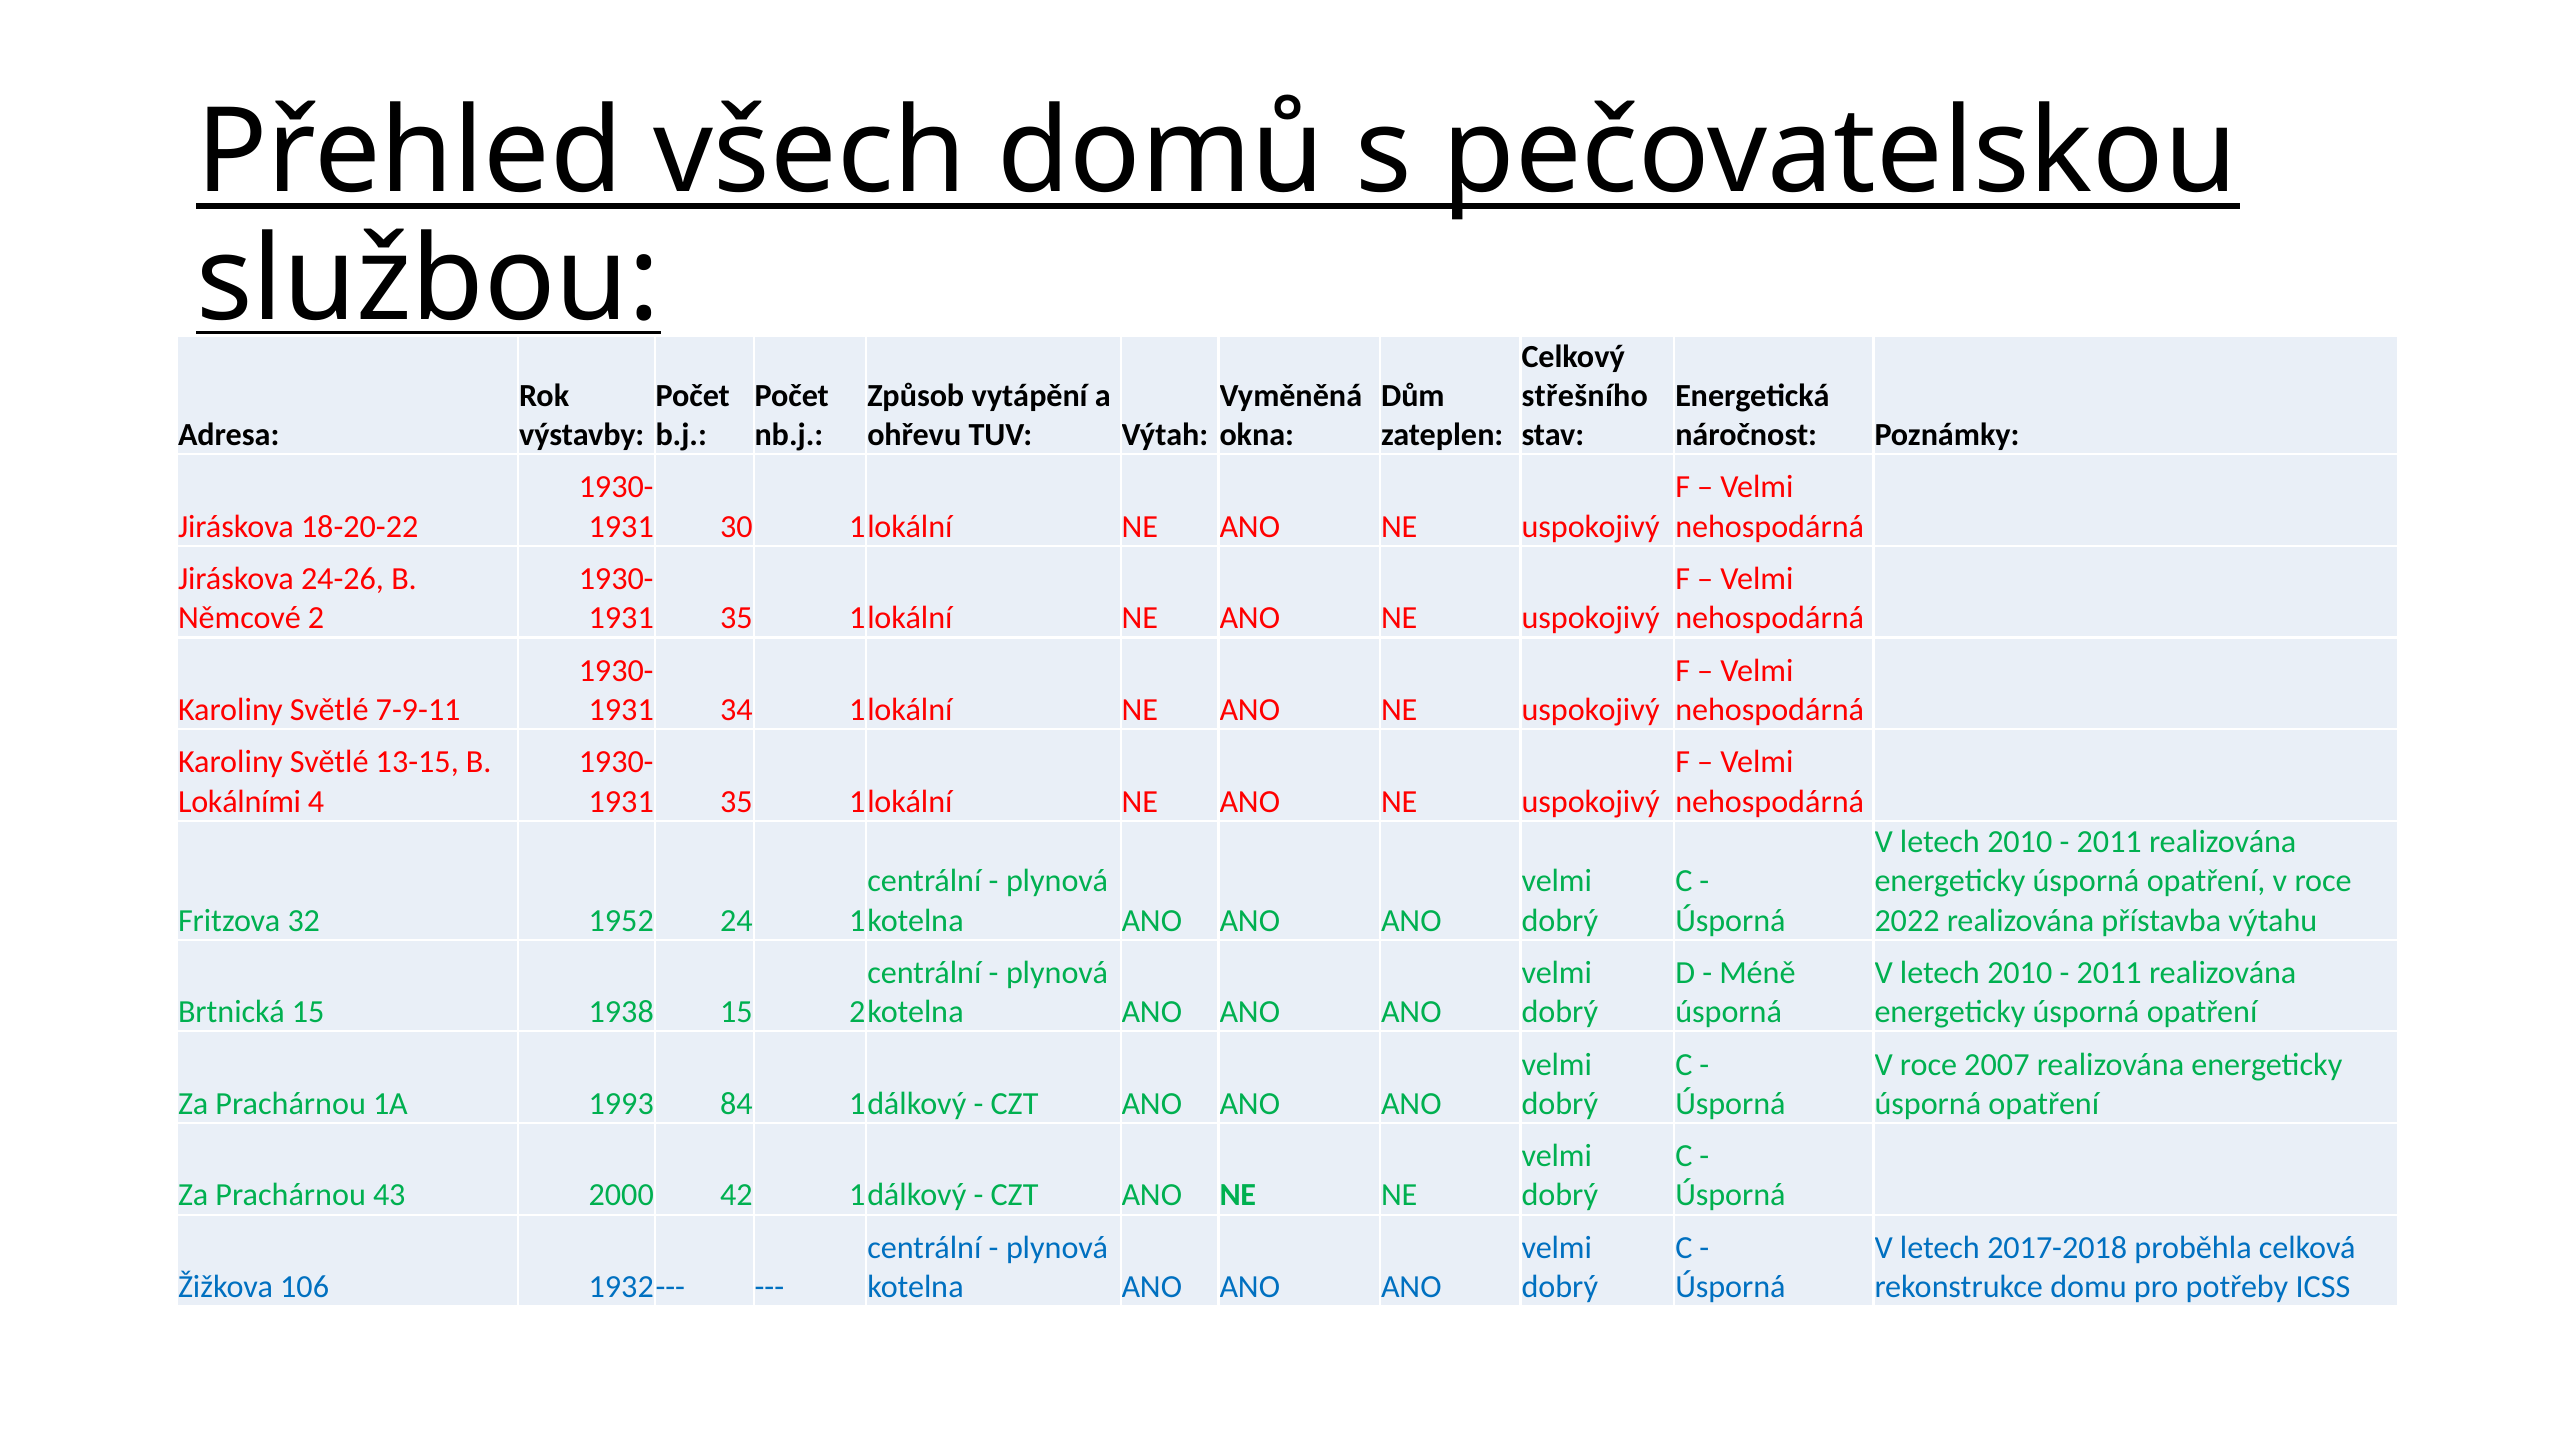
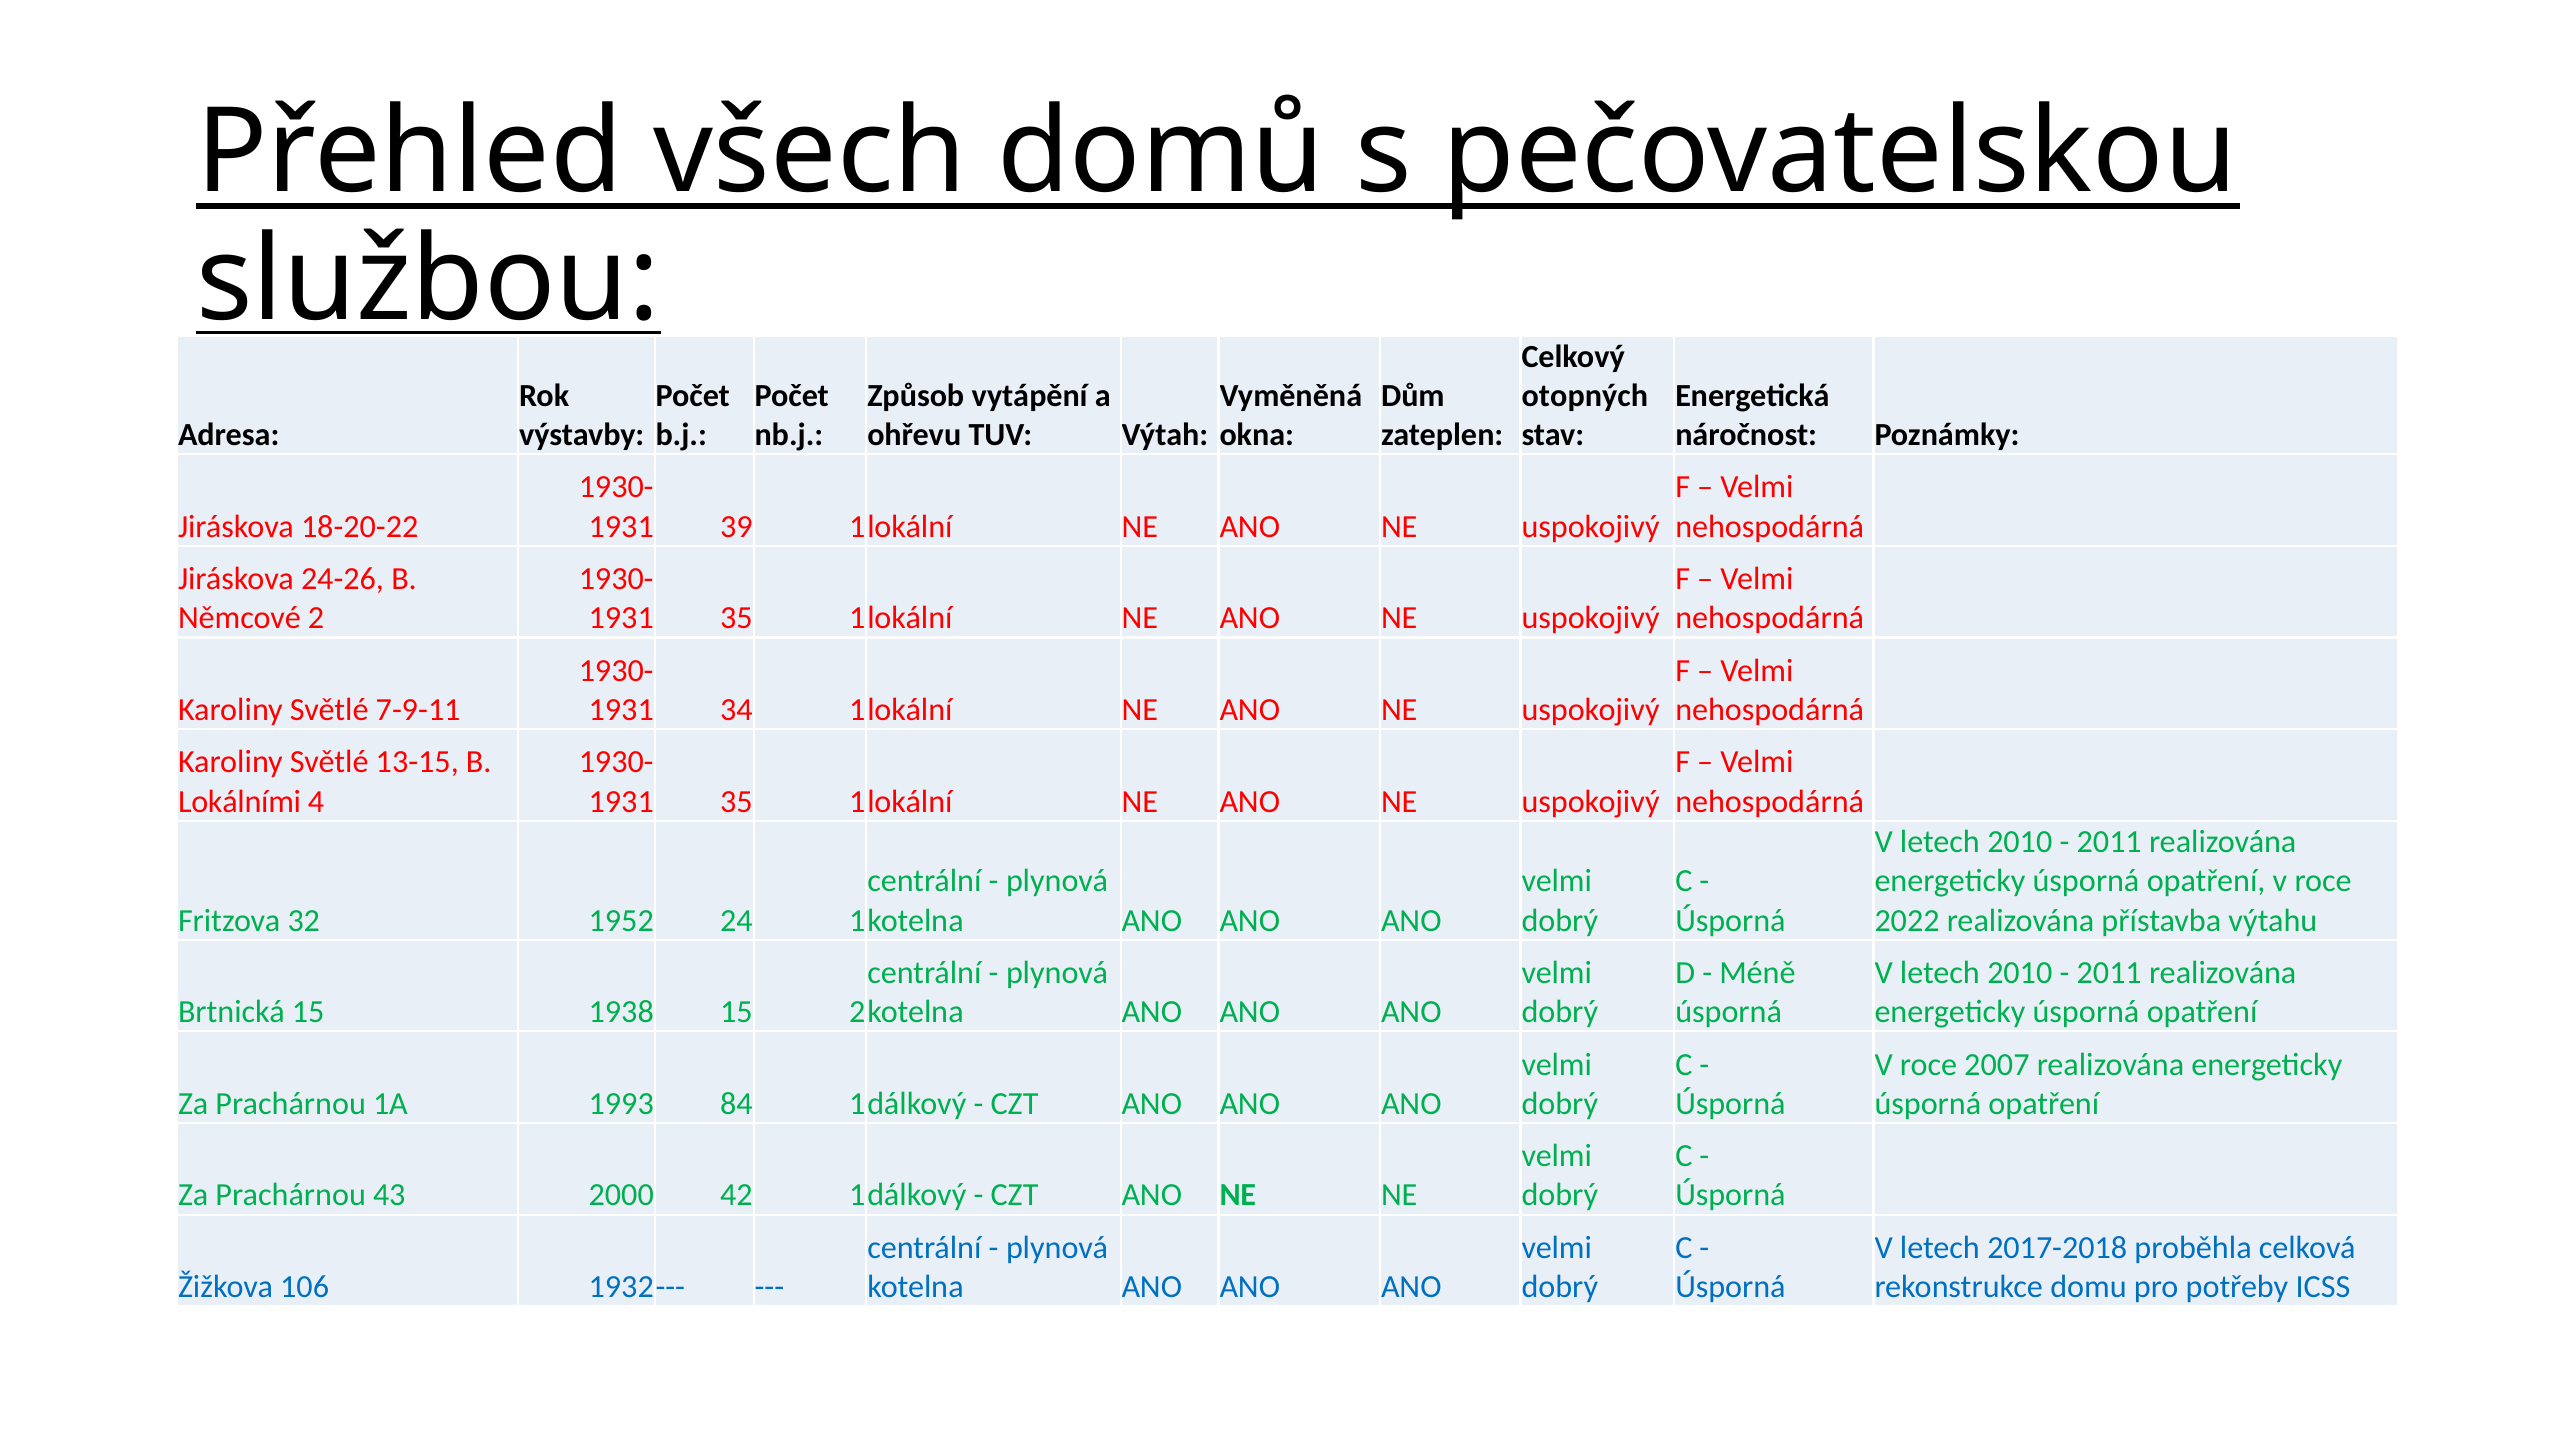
střešního: střešního -> otopných (1585, 396)
30: 30 -> 39 (736, 527)
